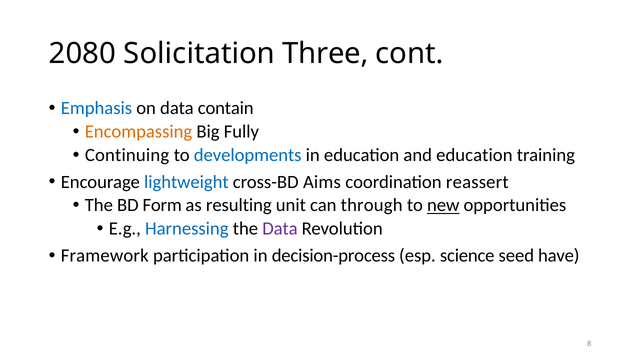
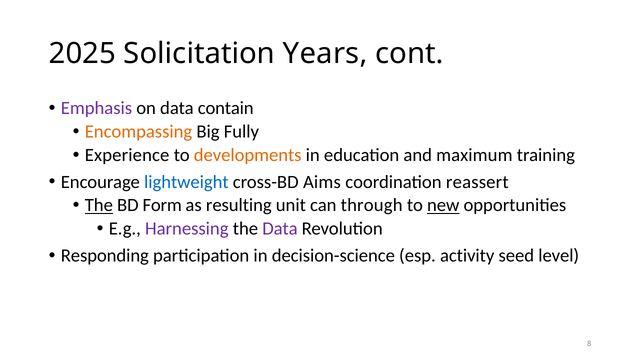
2080: 2080 -> 2025 (82, 54)
Three: Three -> Years (325, 54)
Emphasis colour: blue -> purple (96, 108)
Continuing: Continuing -> Experience (127, 155)
developments colour: blue -> orange (248, 155)
and education: education -> maximum (474, 155)
The underline: none -> present (99, 205)
Harnessing colour: blue -> purple (187, 229)
Framework: Framework -> Responding (105, 256)
decision-process: decision-process -> decision-science (333, 256)
science: science -> activity (467, 256)
have: have -> level (559, 256)
